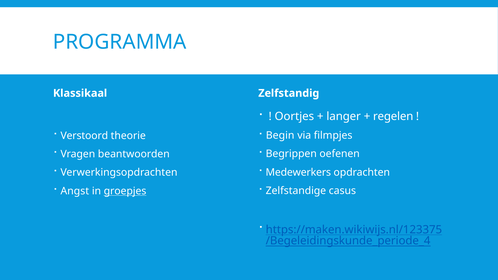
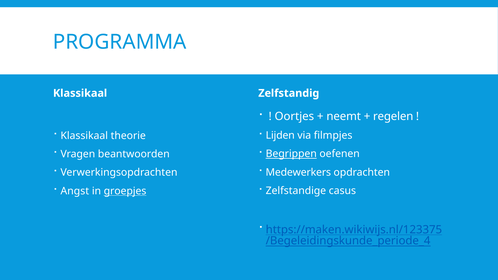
langer: langer -> neemt (344, 116)
Begin: Begin -> Lijden (280, 136)
Verstoord: Verstoord -> Klassikaal (84, 136)
Begrippen underline: none -> present (291, 154)
